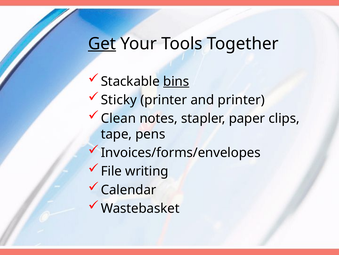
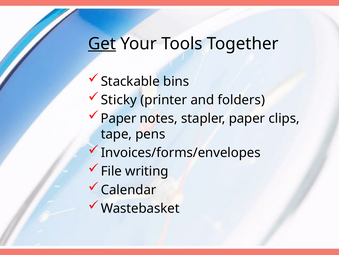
bins underline: present -> none (176, 81)
and printer: printer -> folders (241, 100)
Clean: Clean -> Paper (119, 118)
